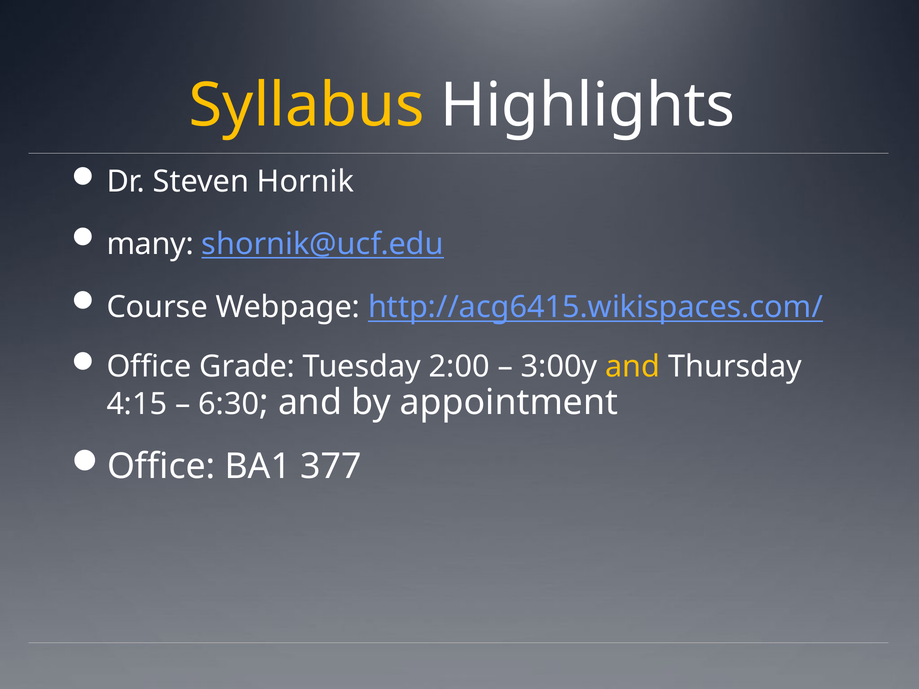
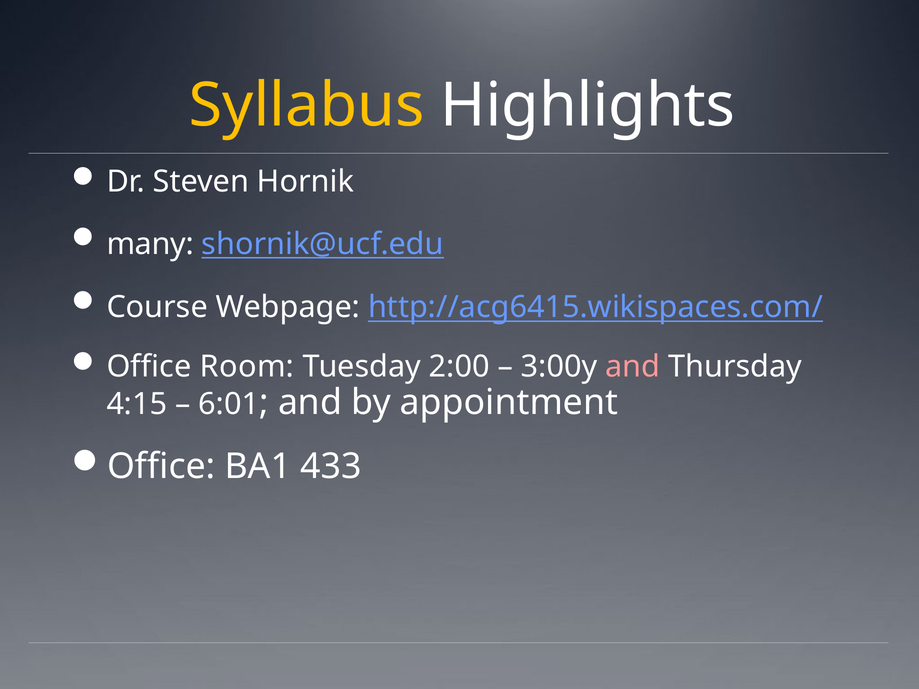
Grade: Grade -> Room (247, 367)
and colour: yellow -> pink (633, 367)
6:30: 6:30 -> 6:01 (229, 404)
377: 377 -> 433 (331, 467)
